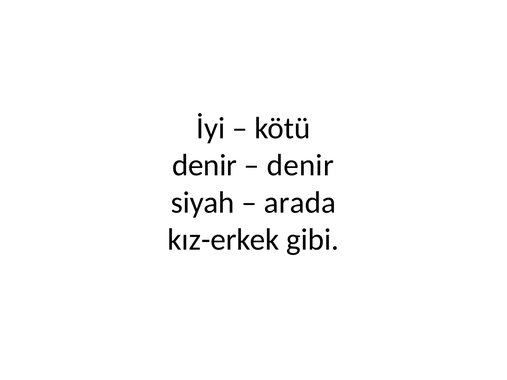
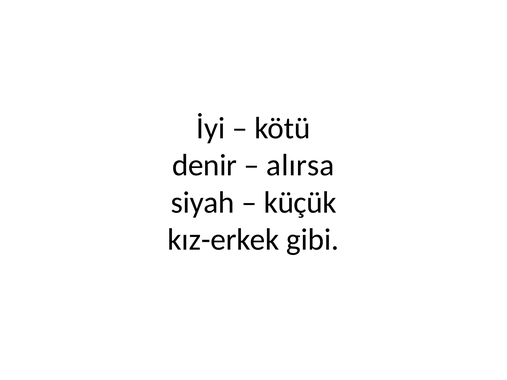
denir: denir -> alırsa (300, 165)
arada: arada -> küçük (300, 203)
